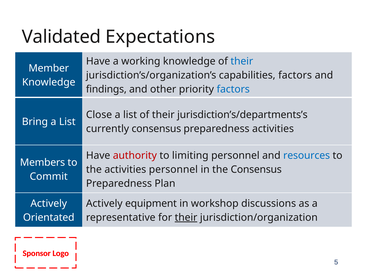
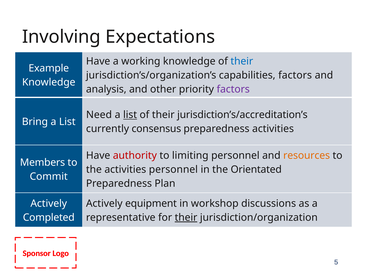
Validated: Validated -> Involving (61, 37)
Member: Member -> Example (49, 68)
findings: findings -> analysis (106, 89)
factors colour: blue -> purple (233, 89)
Close: Close -> Need (99, 115)
list underline: none -> present (130, 115)
jurisdiction’s/departments’s: jurisdiction’s/departments’s -> jurisdiction’s/accreditation’s (242, 115)
resources colour: blue -> orange (307, 156)
the Consensus: Consensus -> Orientated (256, 170)
Orientated: Orientated -> Completed (49, 218)
